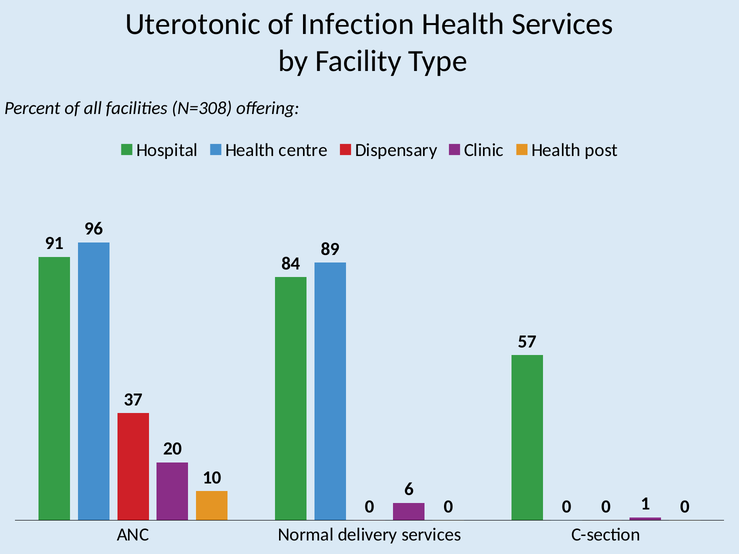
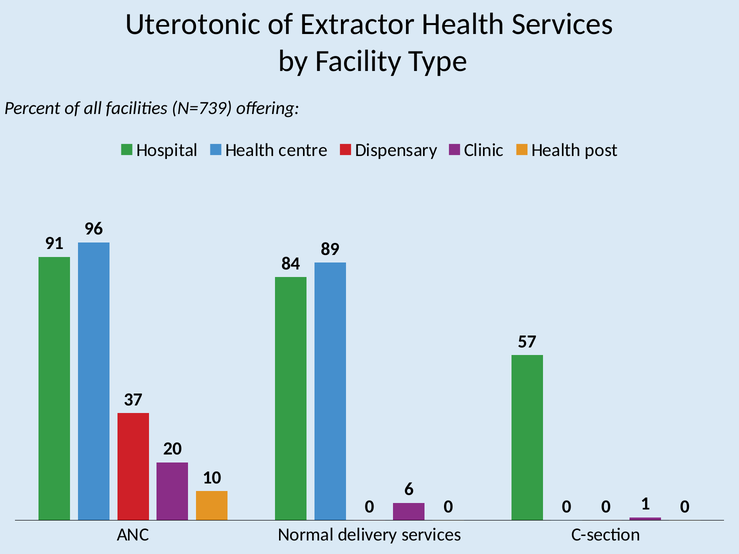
Infection: Infection -> Extractor (358, 24)
N=308: N=308 -> N=739 (202, 108)
